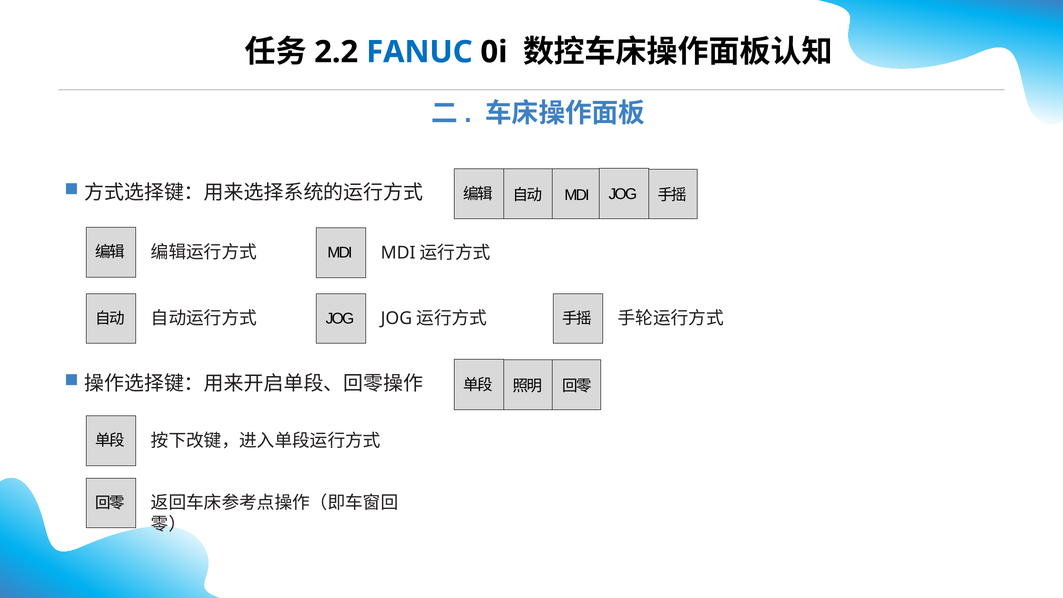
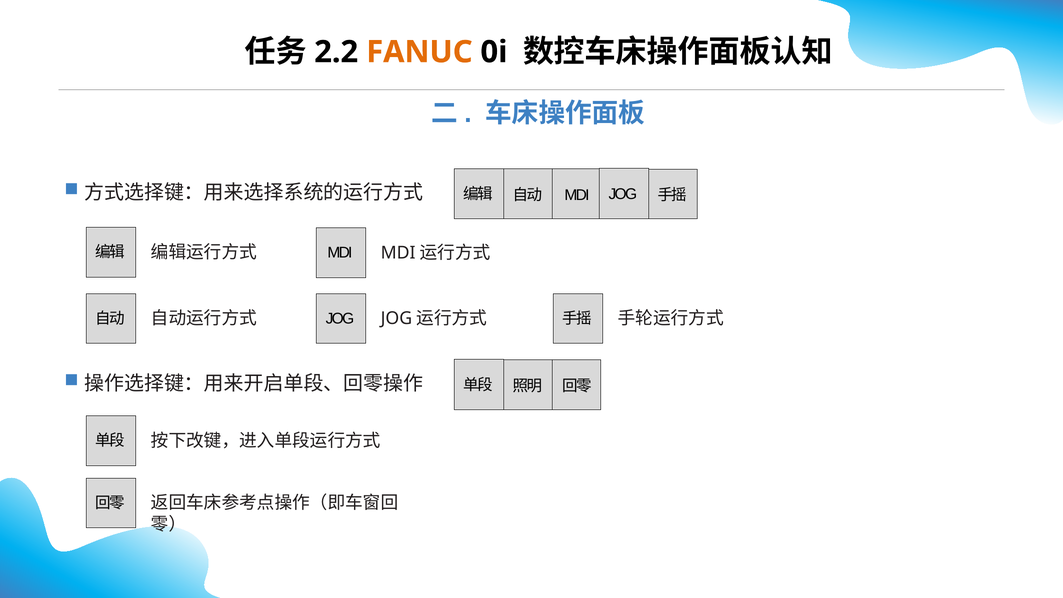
FANUC colour: blue -> orange (419, 52)
